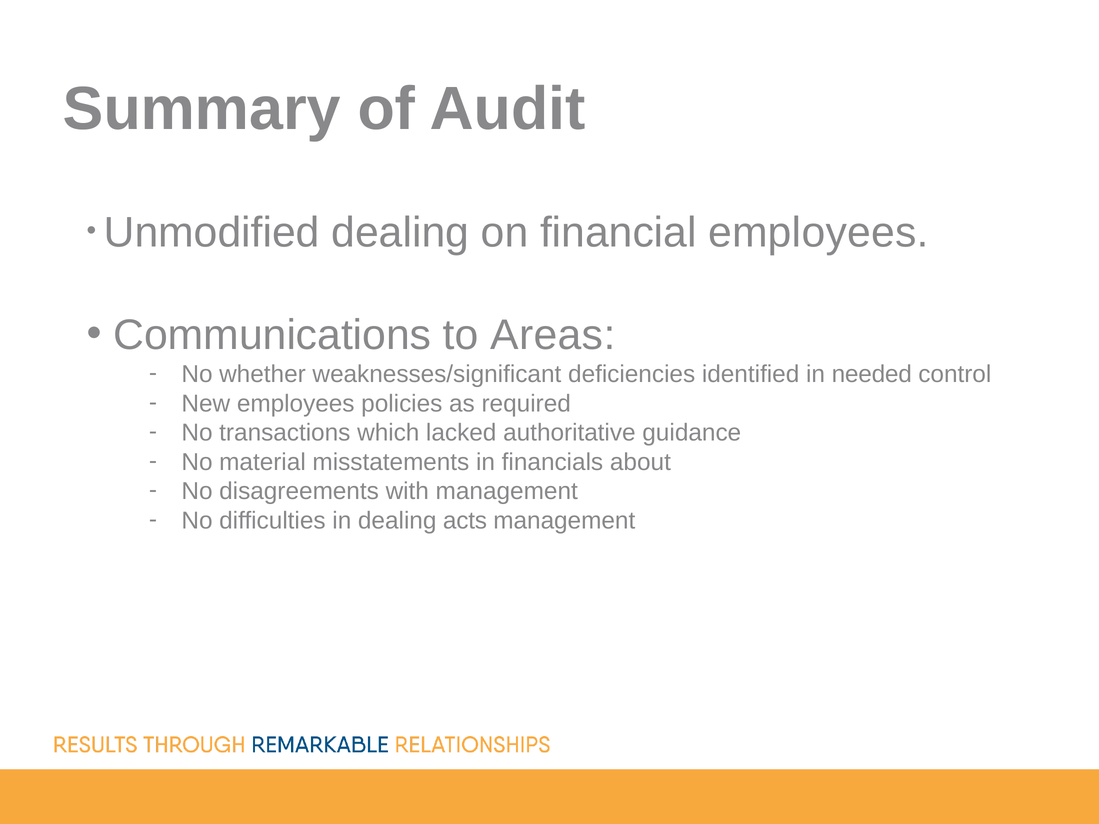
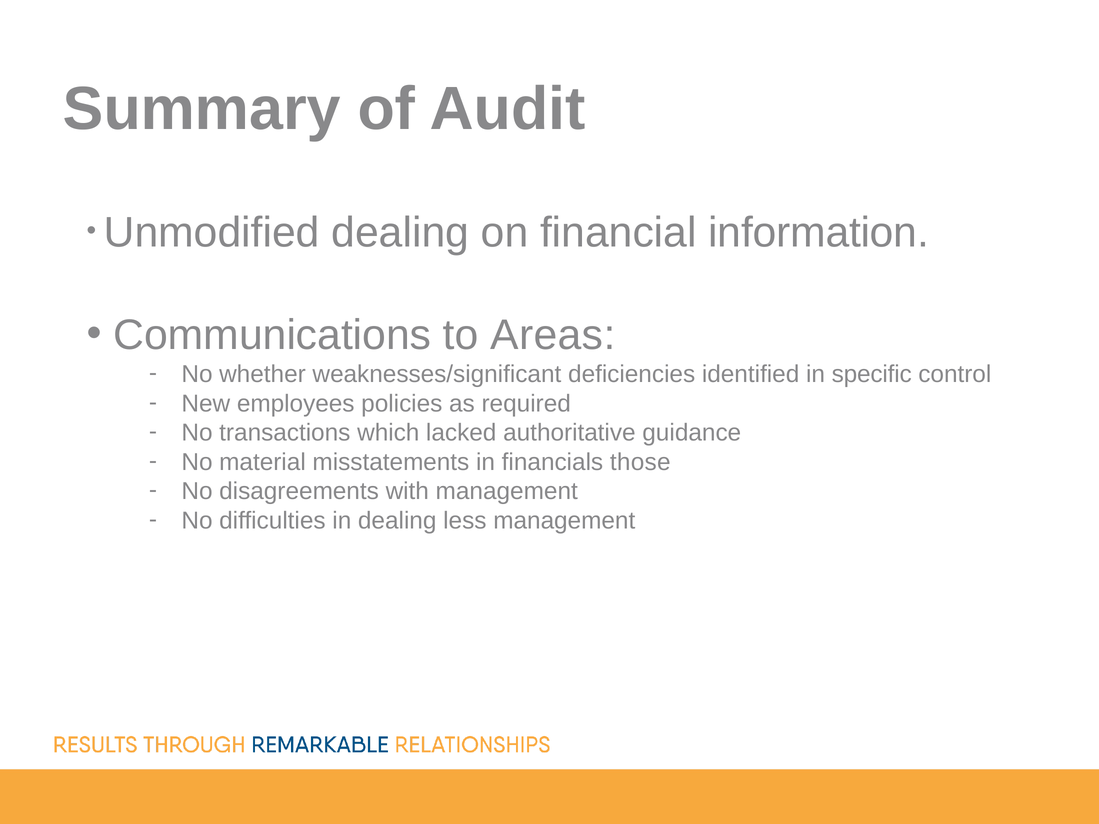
financial employees: employees -> information (819, 233)
needed: needed -> specific (872, 374)
about: about -> those (640, 462)
acts: acts -> less (465, 521)
